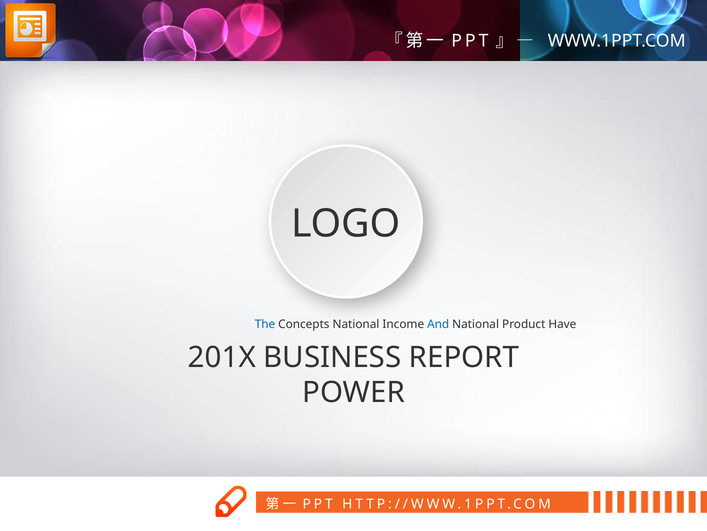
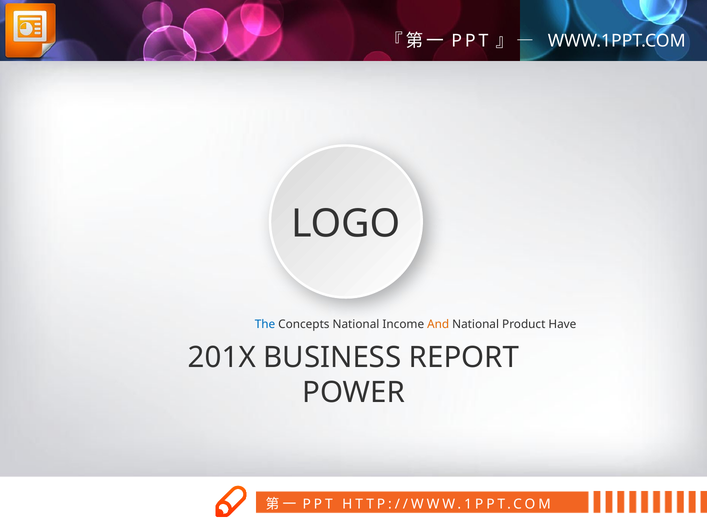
And colour: blue -> orange (438, 324)
